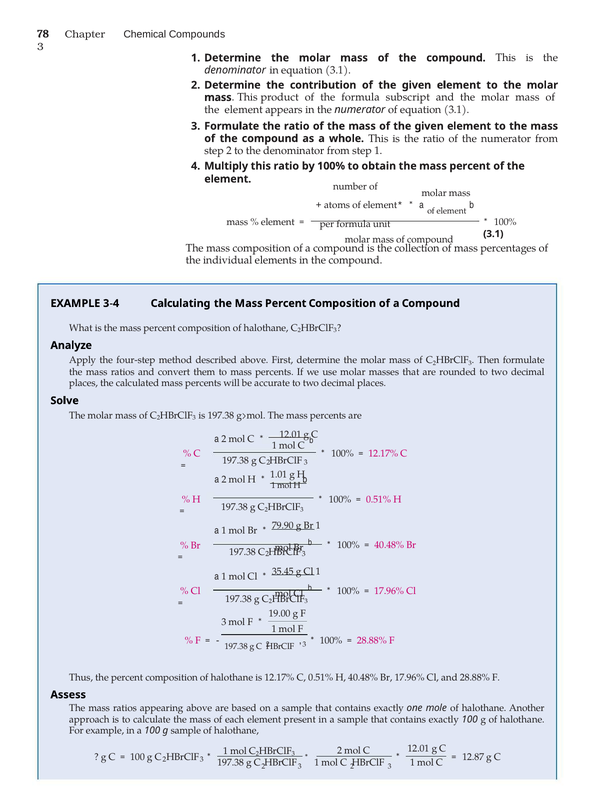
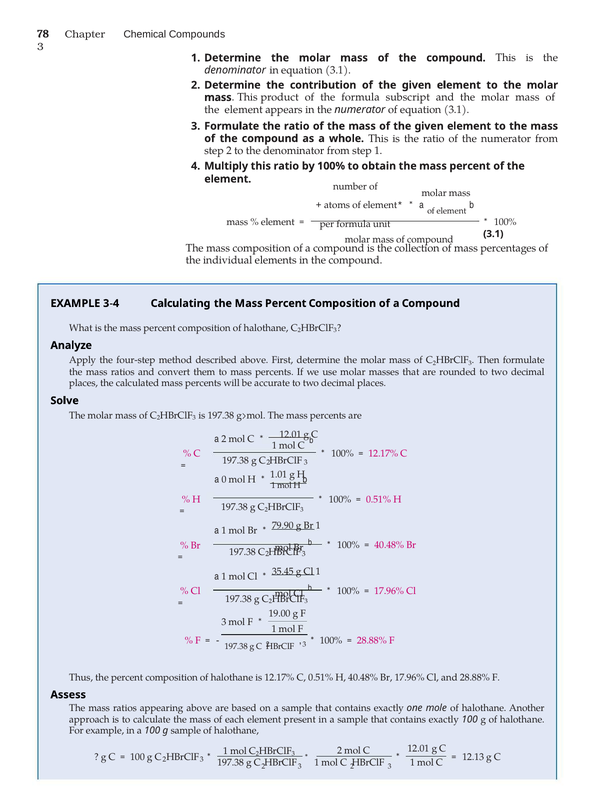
2: 2 -> 0 (224, 479)
12.87: 12.87 -> 12.13 (473, 757)
